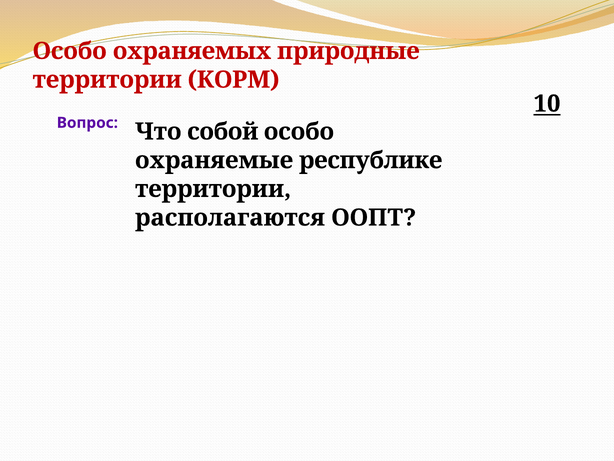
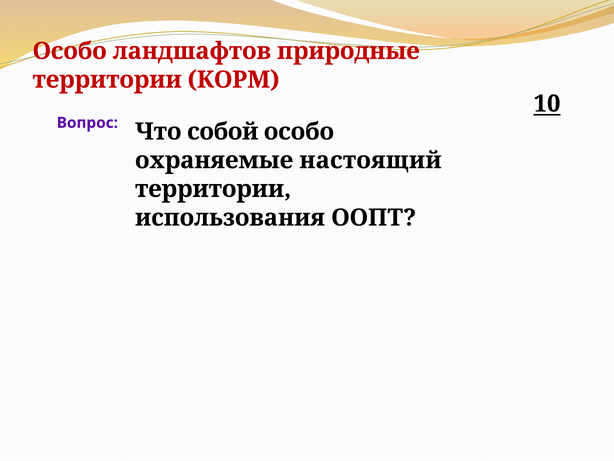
охраняемых: охраняемых -> ландшафтов (192, 51)
республике: республике -> настоящий (370, 160)
располагаются: располагаются -> использования (230, 217)
